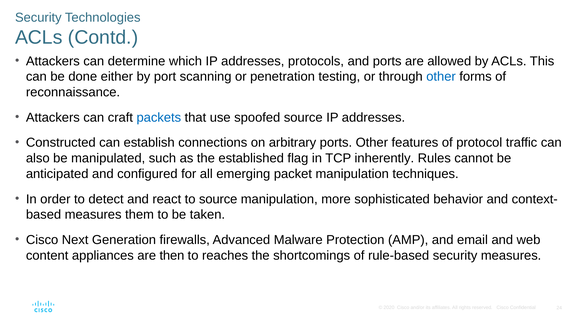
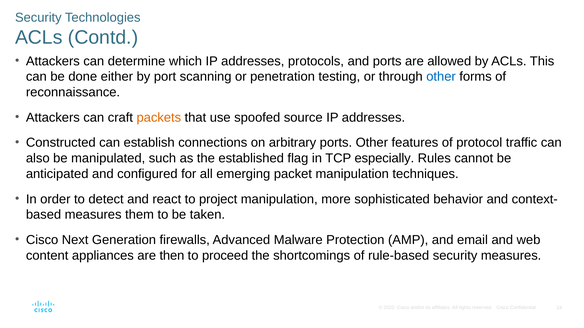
packets colour: blue -> orange (159, 118)
inherently: inherently -> especially (384, 159)
to source: source -> project (218, 199)
reaches: reaches -> proceed (225, 256)
